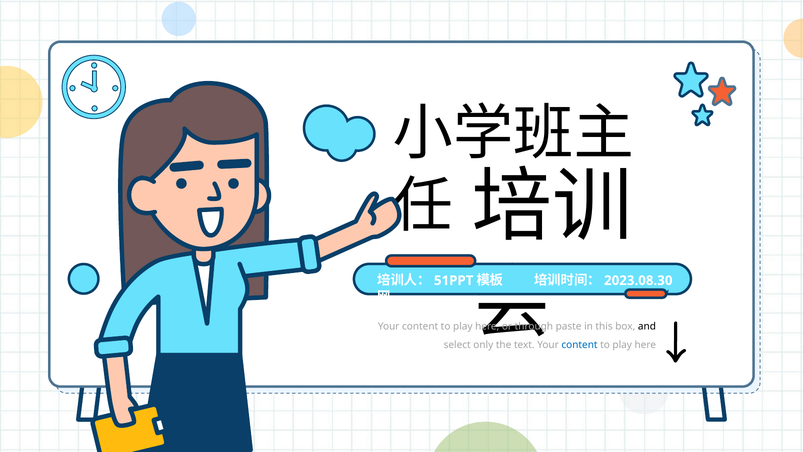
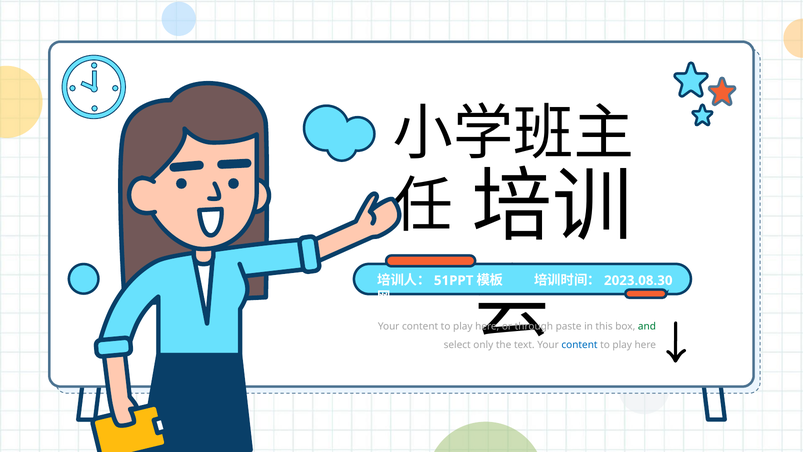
and colour: black -> green (647, 326)
